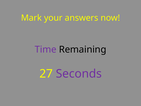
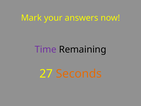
Seconds colour: purple -> orange (79, 74)
